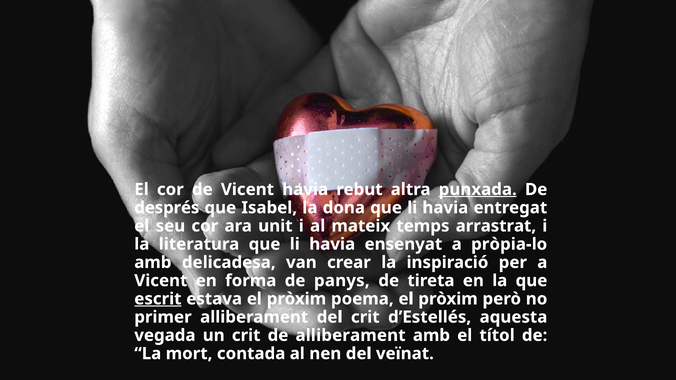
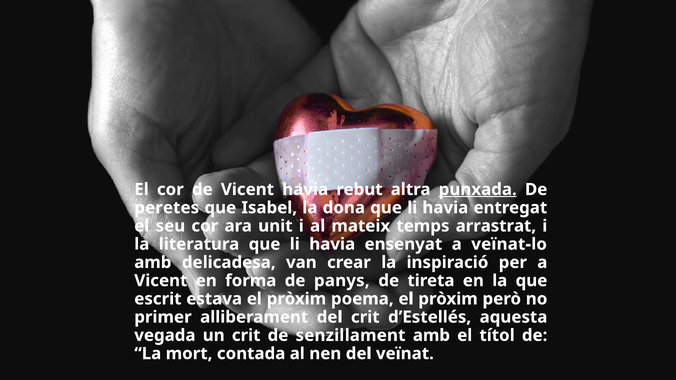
després: després -> peretes (167, 208)
pròpia-lo: pròpia-lo -> veïnat-lo (509, 244)
escrit underline: present -> none (158, 299)
de alliberament: alliberament -> senzillament (351, 336)
